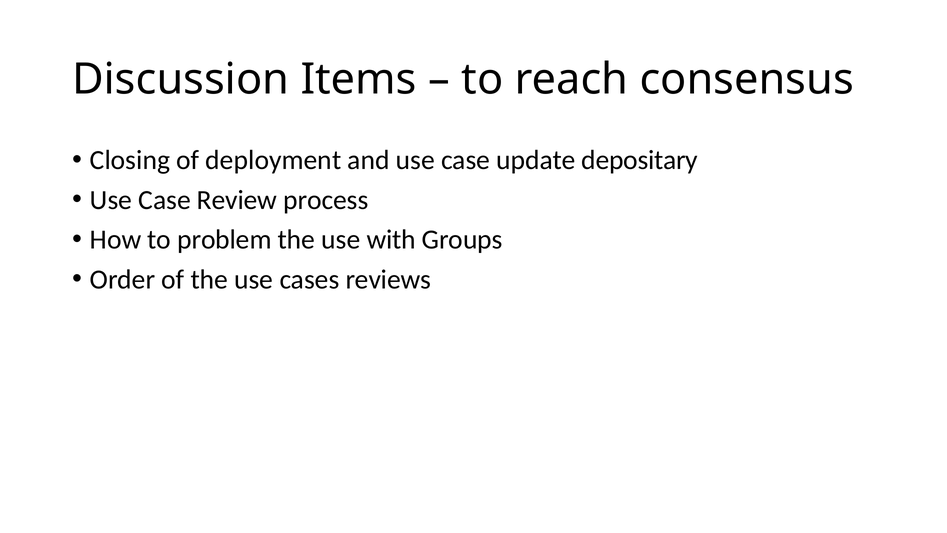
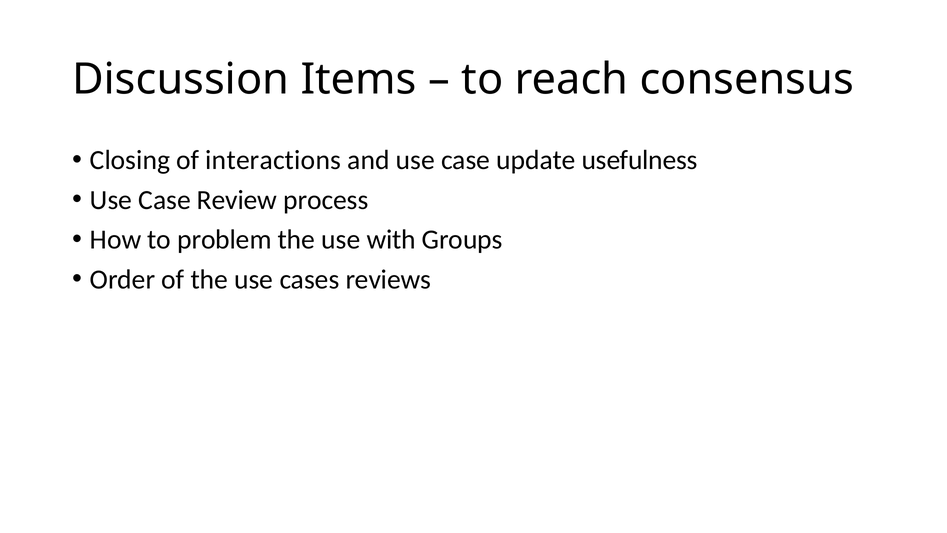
deployment: deployment -> interactions (273, 160)
depositary: depositary -> usefulness (640, 160)
